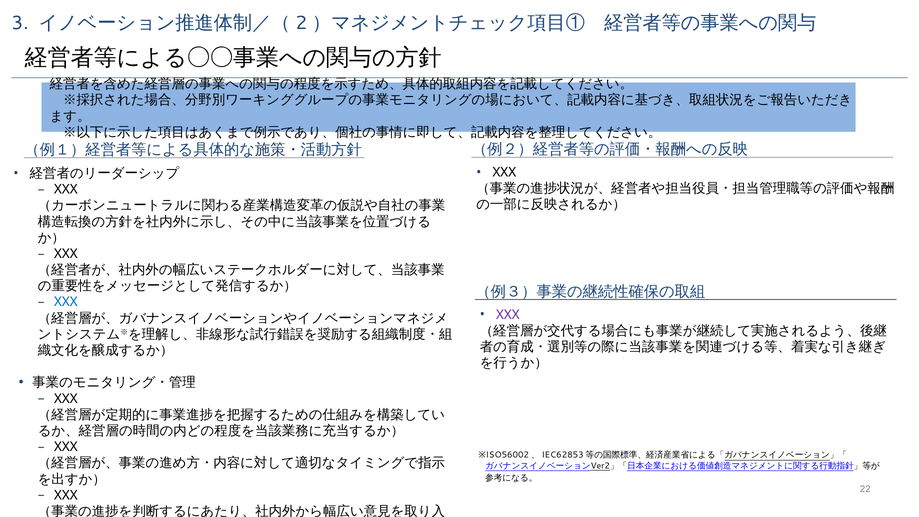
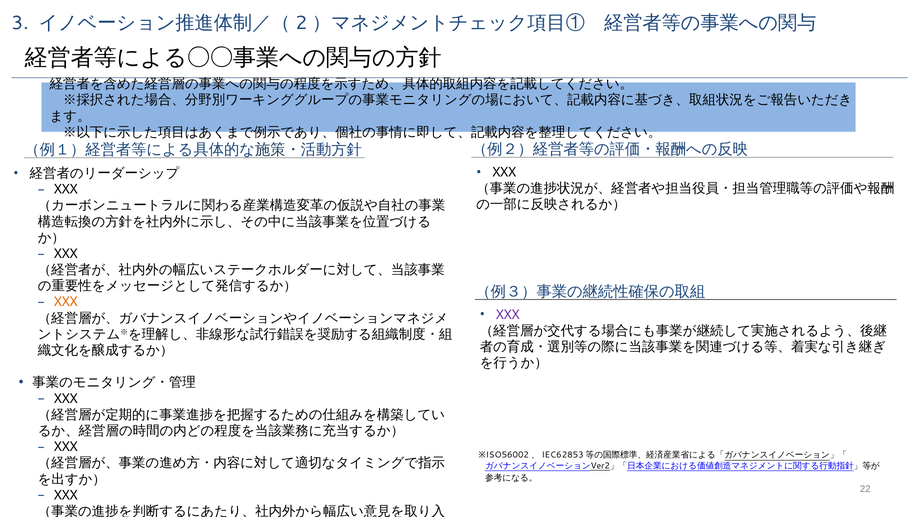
XXX colour: blue -> orange (66, 302)
